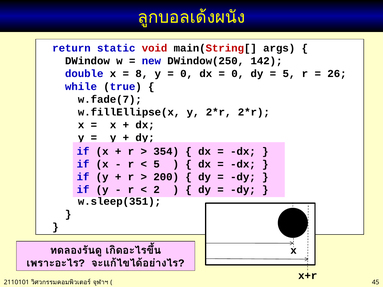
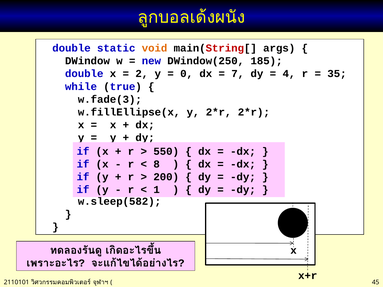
return: return -> double (71, 48)
void colour: red -> orange (155, 48)
142: 142 -> 185 (266, 61)
8: 8 -> 2 (142, 74)
0: 0 -> 7 (238, 74)
5: 5 -> 4 (289, 74)
26: 26 -> 35 (337, 74)
w.fade(7: w.fade(7 -> w.fade(3 (110, 99)
354: 354 -> 550 (166, 151)
5: 5 -> 8 (157, 164)
2: 2 -> 1 (157, 190)
w.sleep(351: w.sleep(351 -> w.sleep(582 (119, 202)
